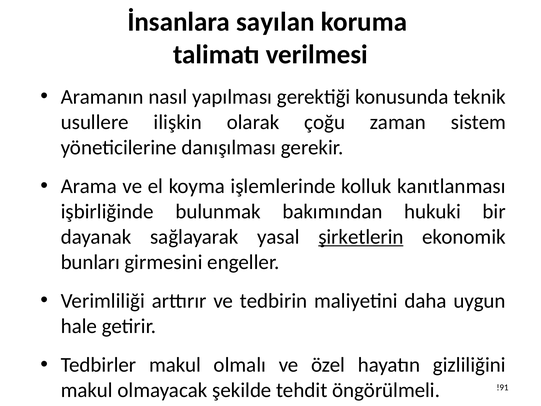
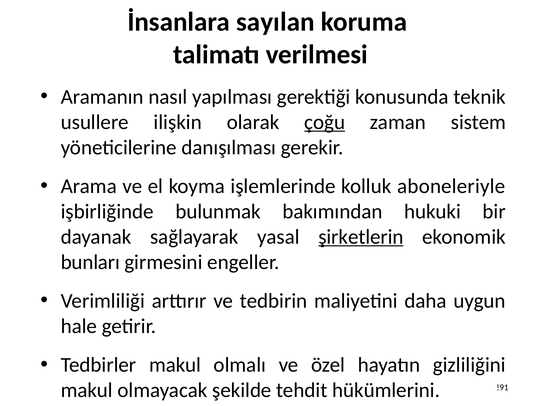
çoğu underline: none -> present (325, 122)
kanıtlanması: kanıtlanması -> aboneleriyle (451, 186)
öngörülmeli: öngörülmeli -> hükümlerini (386, 390)
